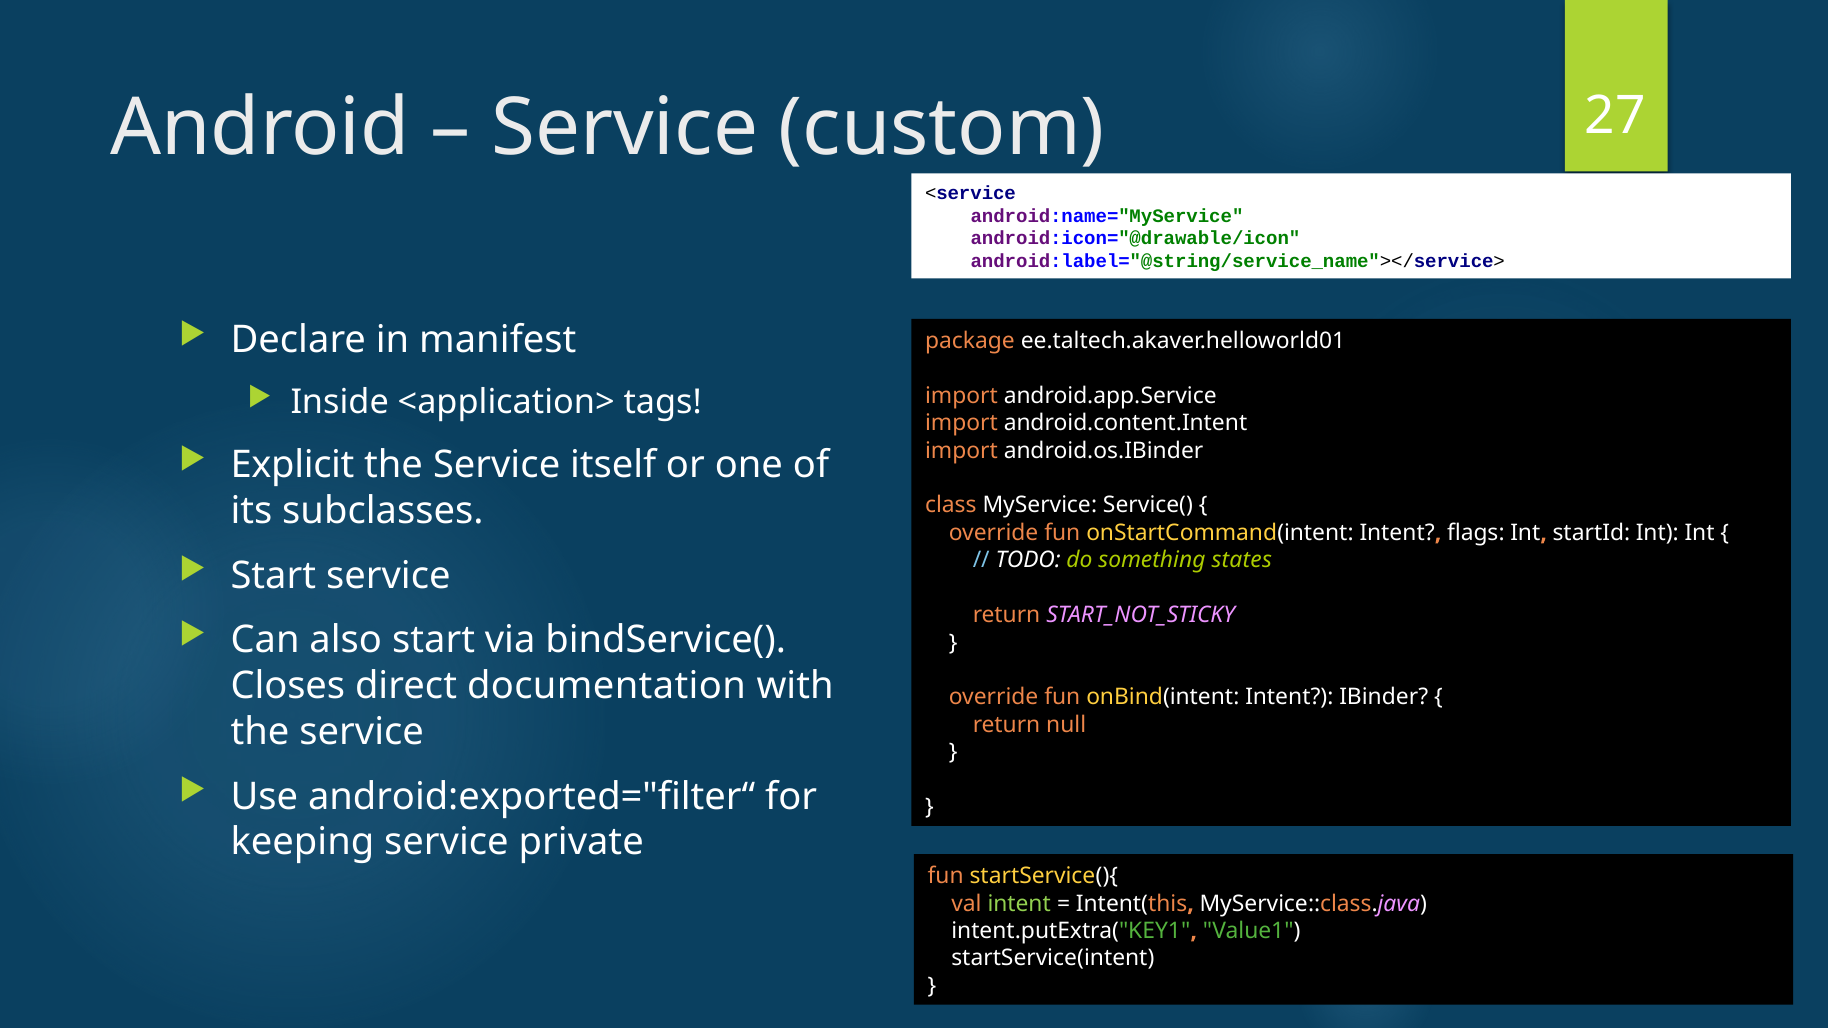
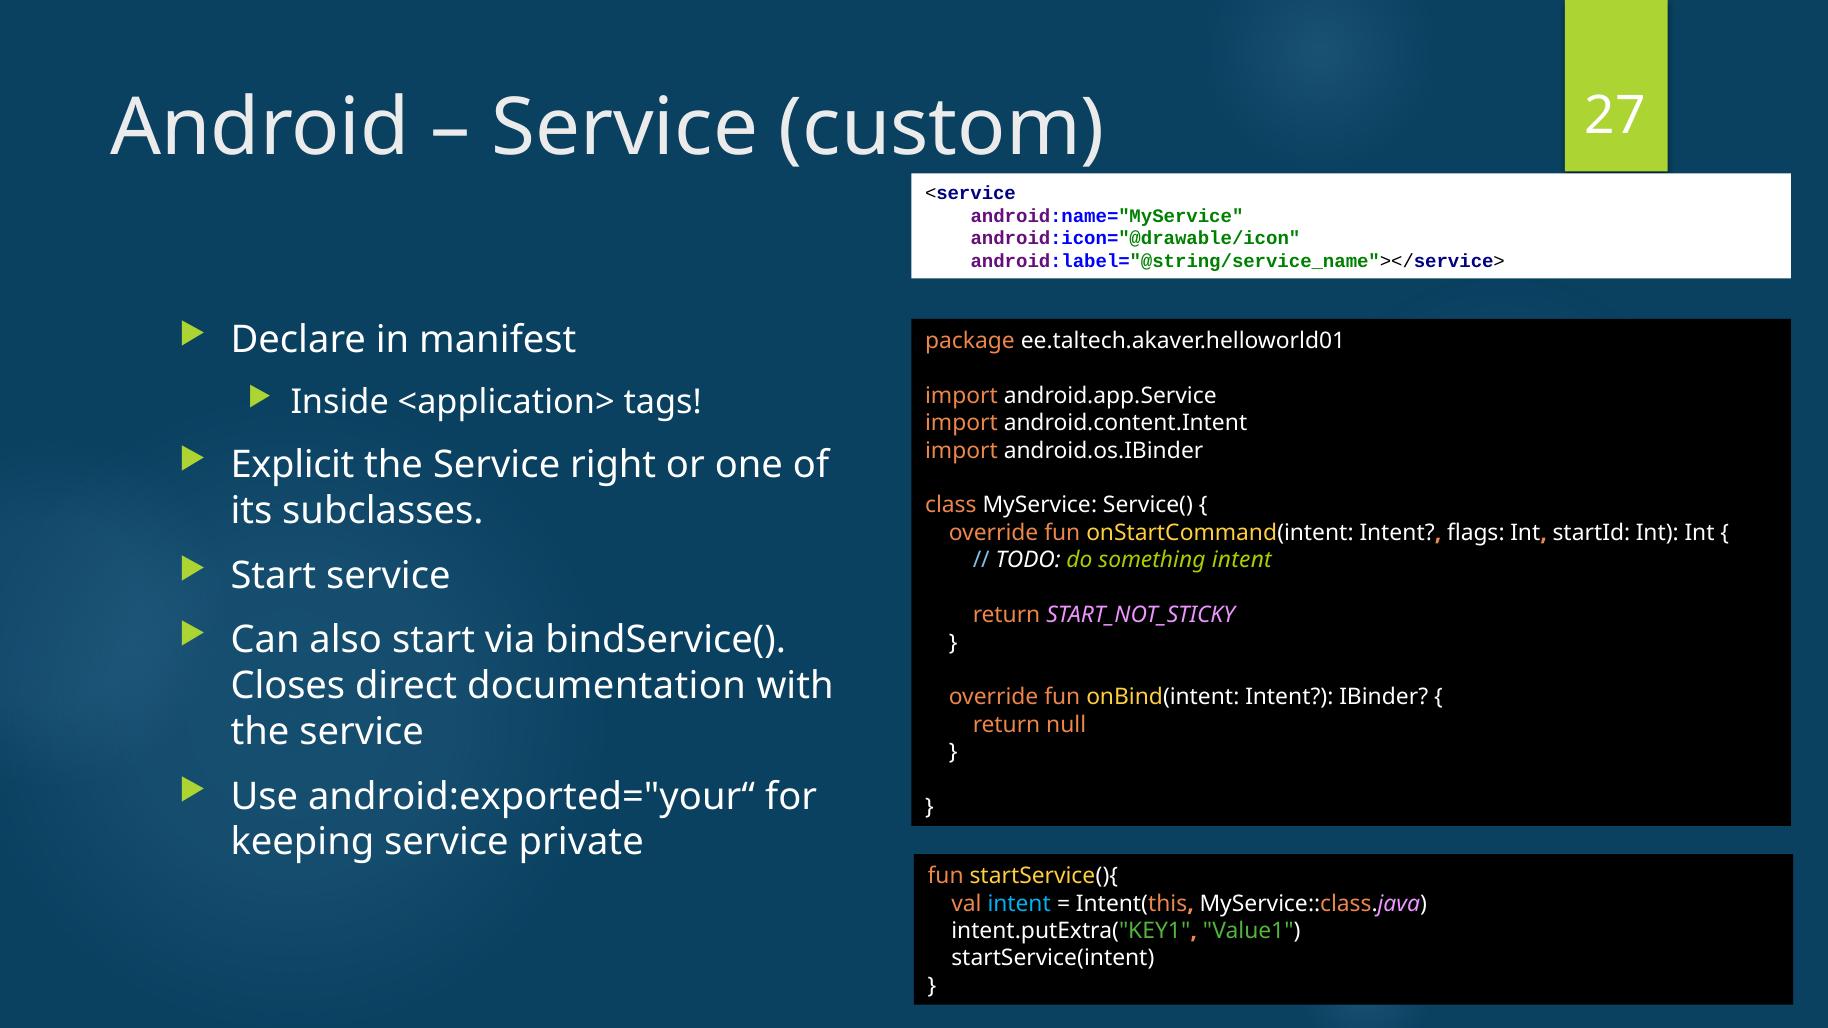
itself: itself -> right (613, 465)
something states: states -> intent (1242, 560)
android:exported="filter“: android:exported="filter“ -> android:exported="your“ (532, 797)
intent colour: light green -> light blue (1019, 904)
